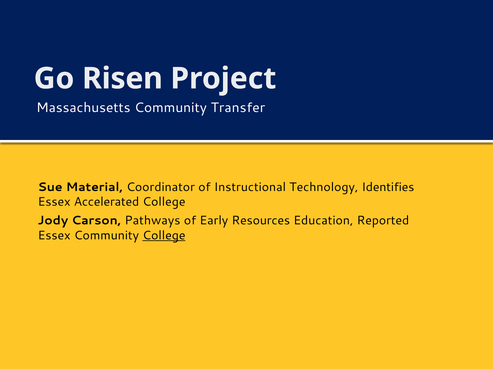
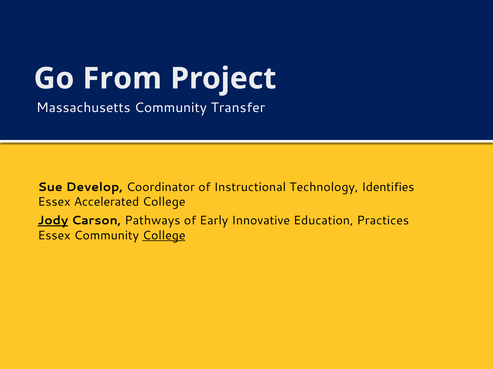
Risen: Risen -> From (122, 79)
Material: Material -> Develop (94, 187)
Jody underline: none -> present (53, 221)
Resources: Resources -> Innovative (261, 221)
Reported: Reported -> Practices (383, 221)
